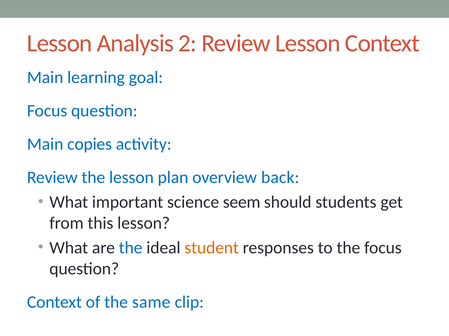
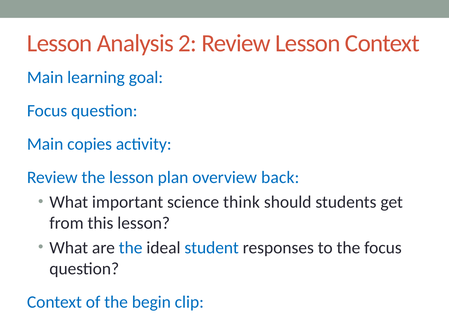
seem: seem -> think (241, 203)
student colour: orange -> blue (212, 248)
same: same -> begin (151, 303)
